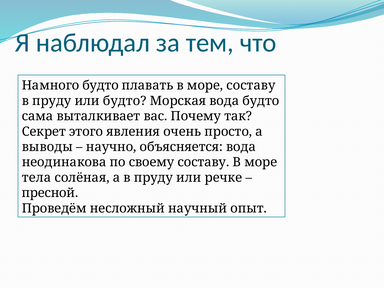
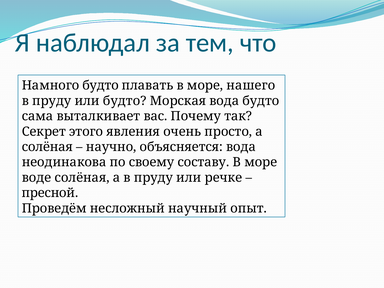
море составу: составу -> нашего (251, 85)
выводы: выводы -> солёная (47, 147)
тела: тела -> воде (37, 178)
